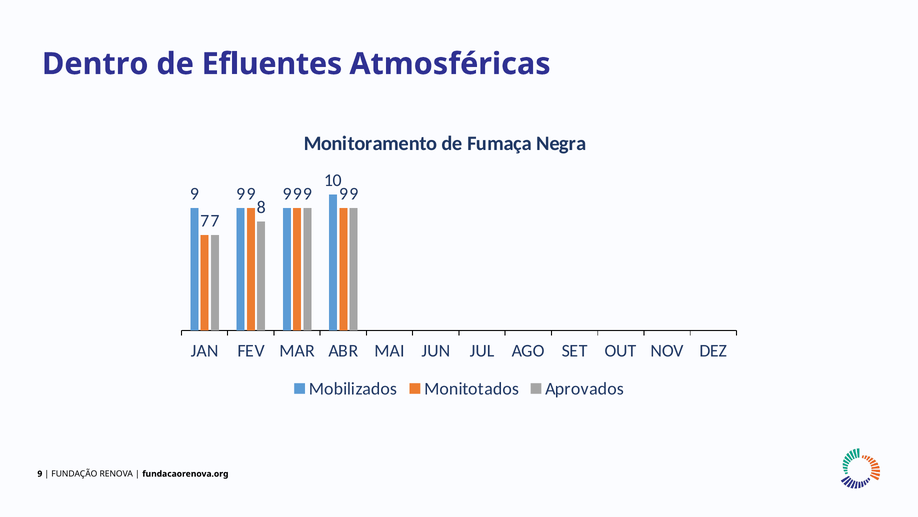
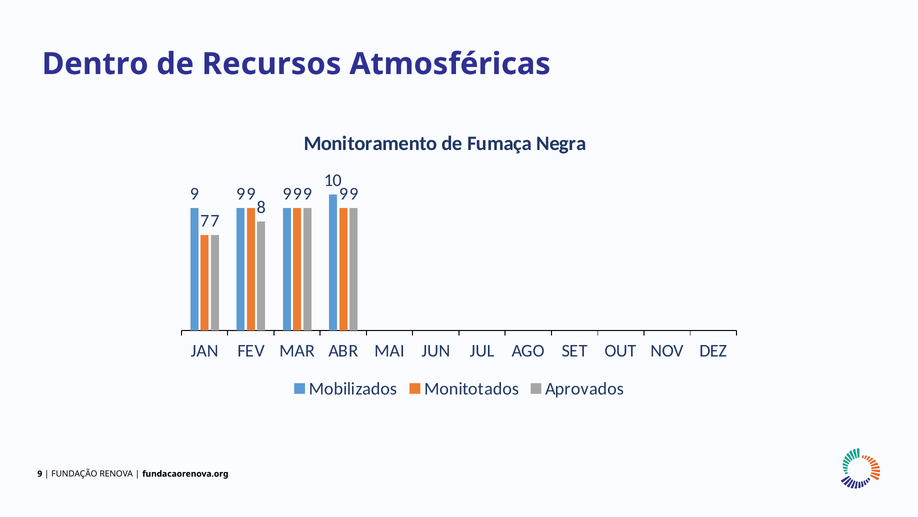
Efluentes: Efluentes -> Recursos (272, 64)
